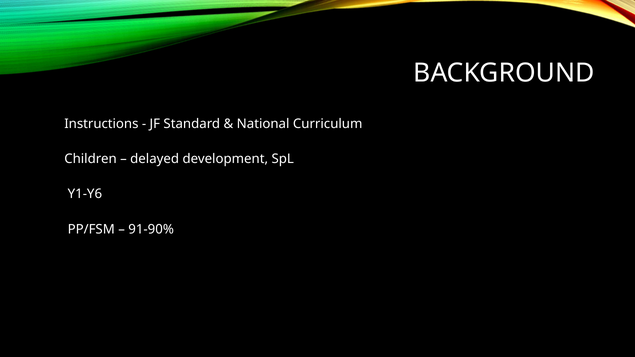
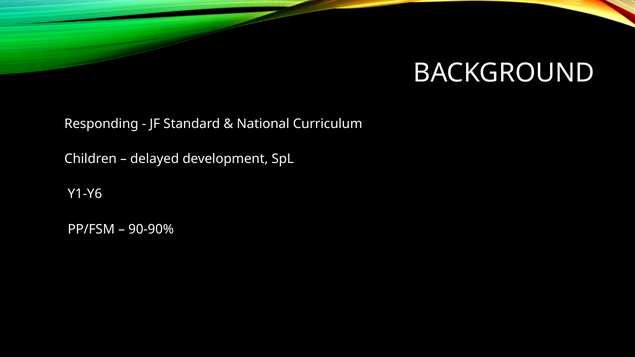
Instructions: Instructions -> Responding (101, 124)
91-90%: 91-90% -> 90-90% (151, 229)
